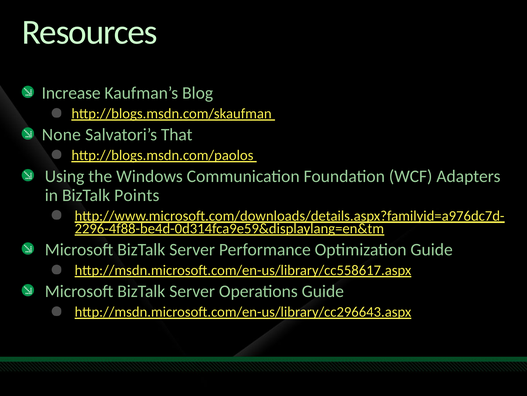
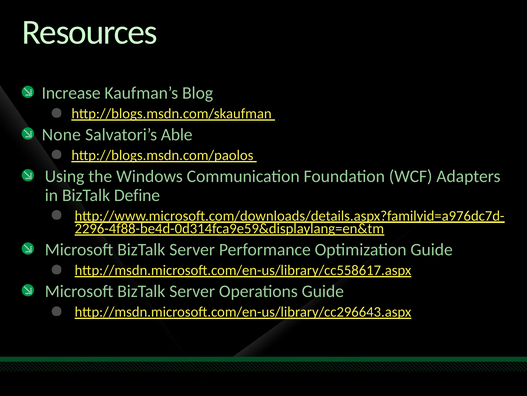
That: That -> Able (177, 134)
Points: Points -> Define (137, 195)
